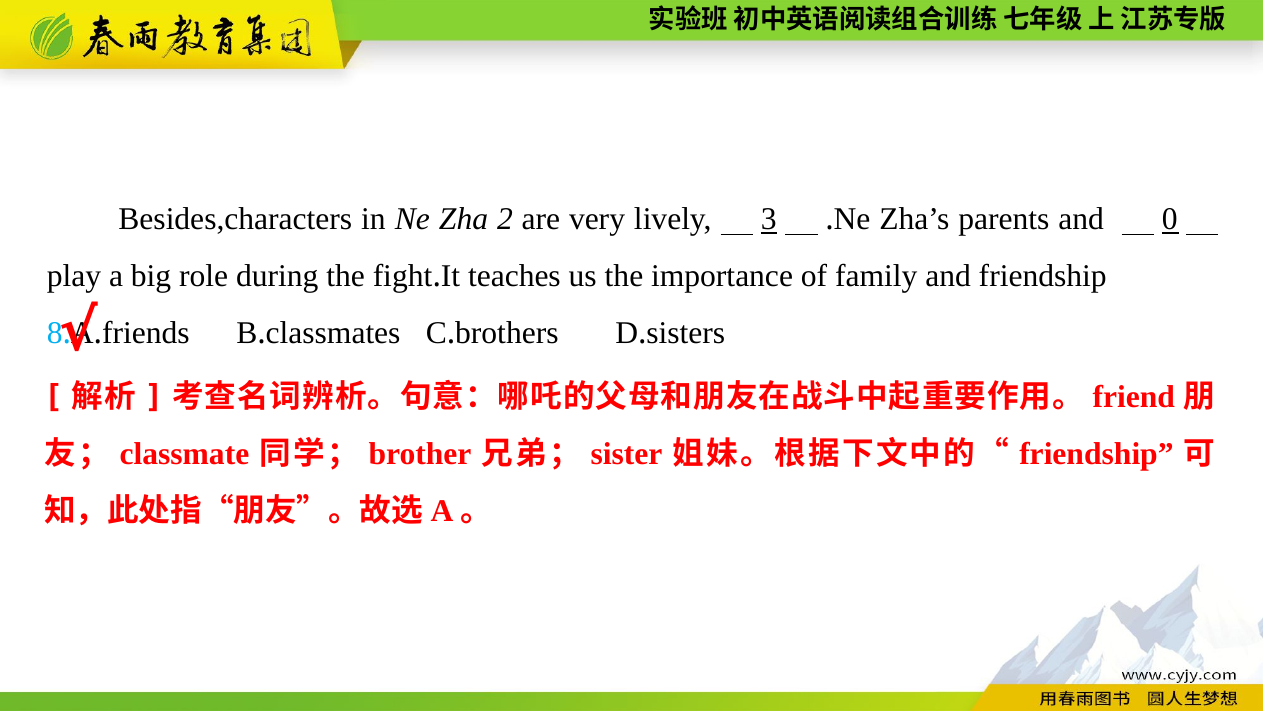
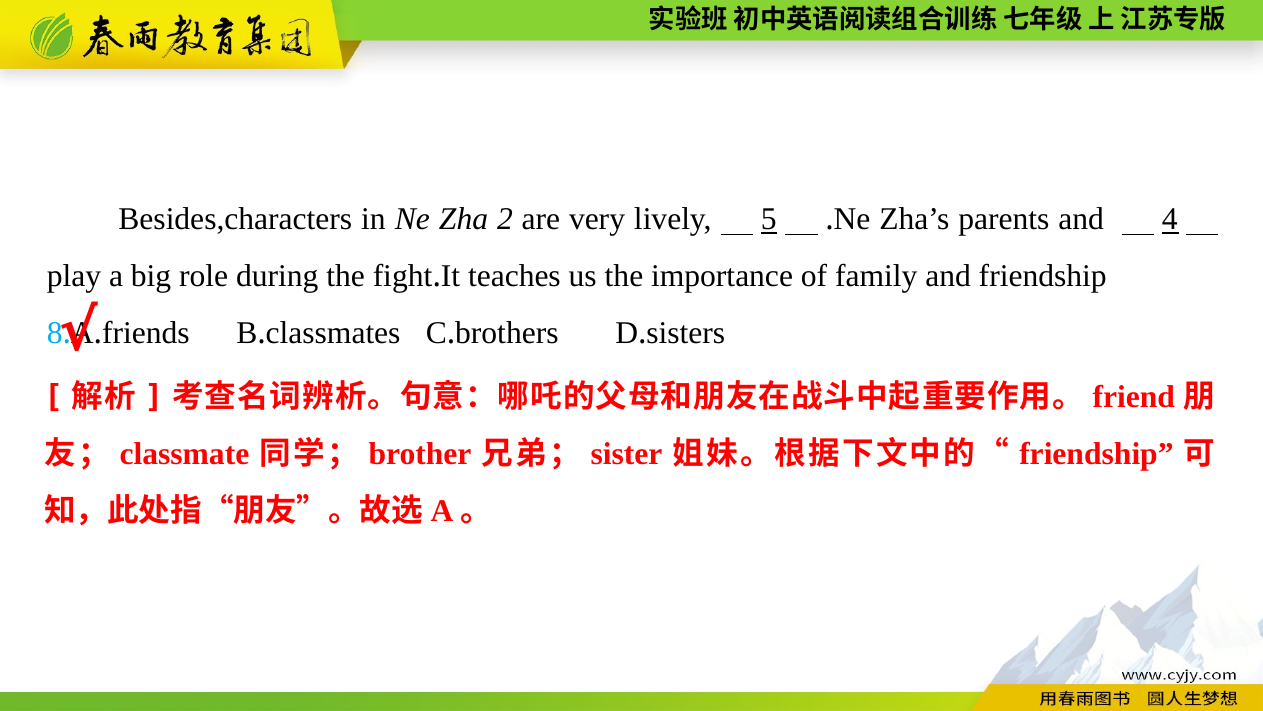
3: 3 -> 5 (769, 219)
0: 0 -> 4 (1170, 219)
